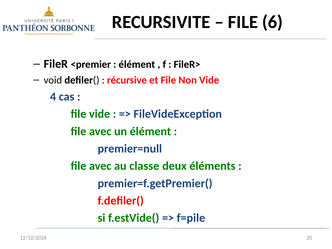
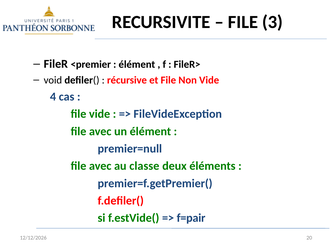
6: 6 -> 3 (273, 22)
f=pile: f=pile -> f=pair (191, 218)
